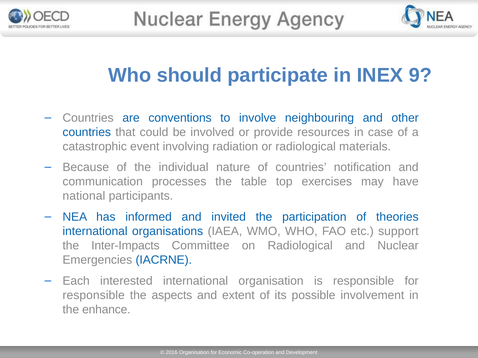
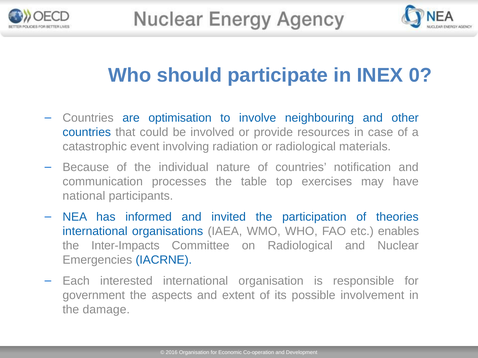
9: 9 -> 0 (420, 75)
conventions: conventions -> optimisation (180, 118)
support: support -> enables (398, 232)
responsible: responsible -> government (94, 296)
enhance: enhance -> damage (106, 310)
